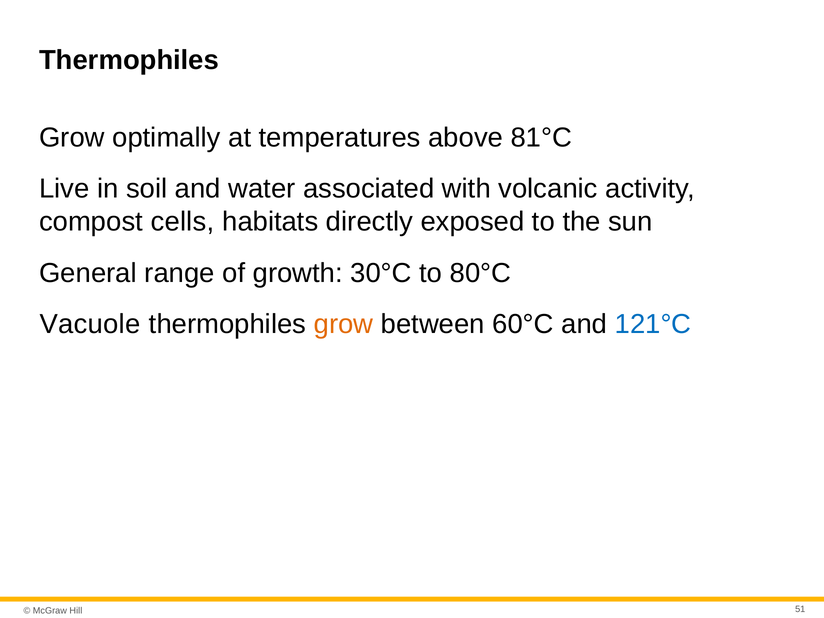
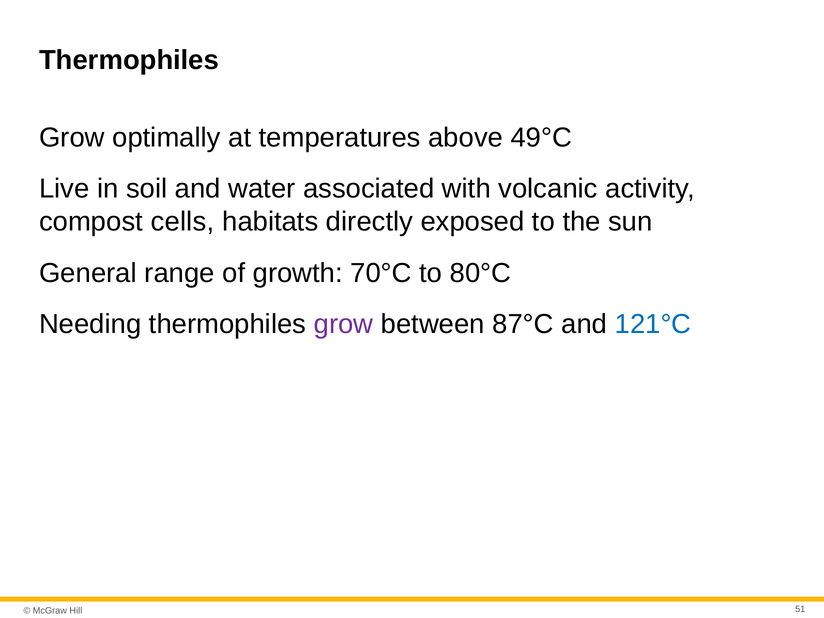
81°C: 81°C -> 49°C (541, 138)
30°C: 30°C -> 70°C (381, 273)
Vacuole: Vacuole -> Needing (90, 324)
grow colour: orange -> purple (344, 324)
60°C: 60°C -> 87°C (523, 324)
